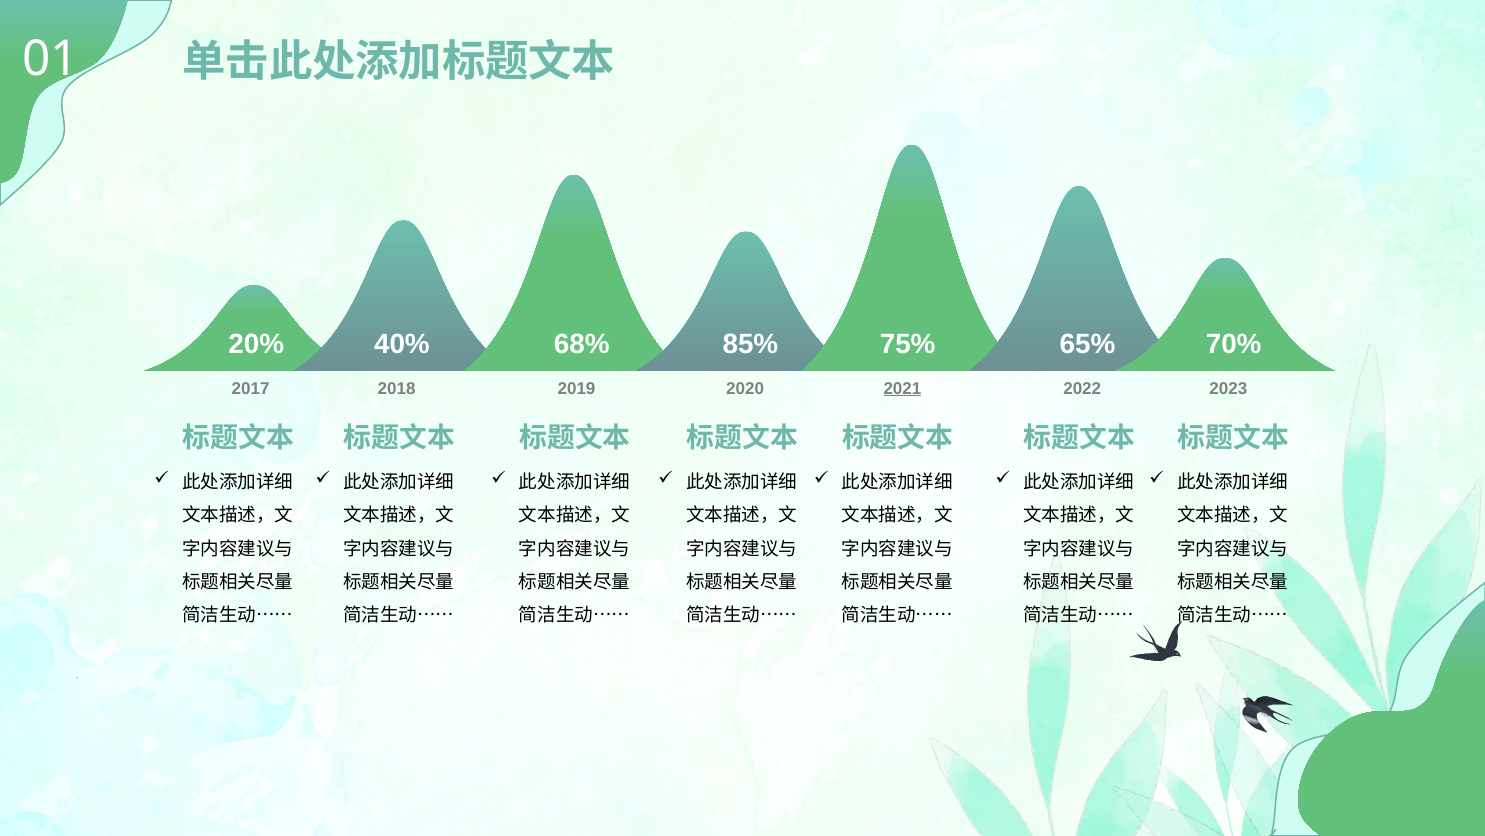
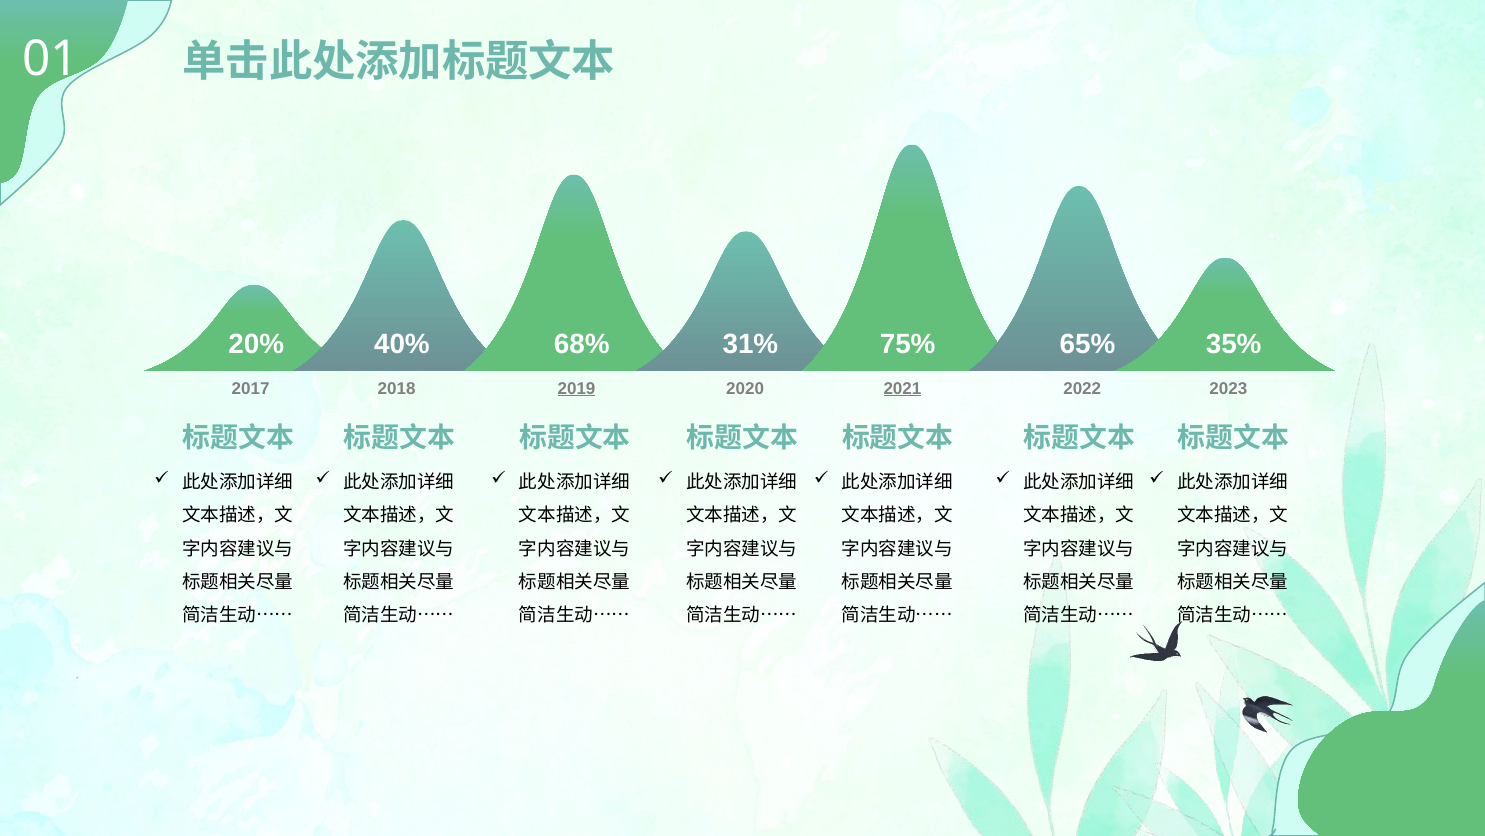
85%: 85% -> 31% (750, 344)
70%: 70% -> 35% (1234, 344)
2019 underline: none -> present (577, 388)
